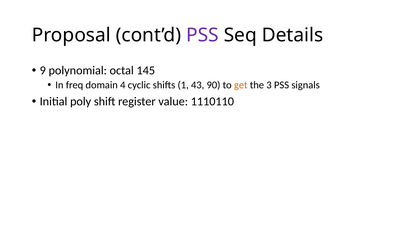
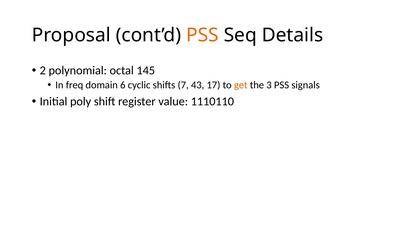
PSS colour: purple -> orange (202, 35)
9: 9 -> 2 (43, 71)
4: 4 -> 6 (123, 85)
1: 1 -> 7 (183, 85)
90: 90 -> 17 (213, 85)
